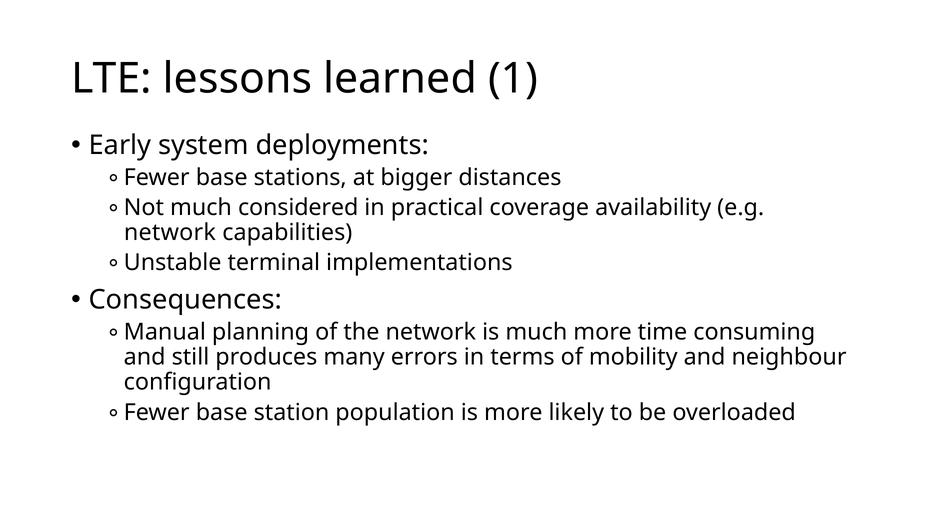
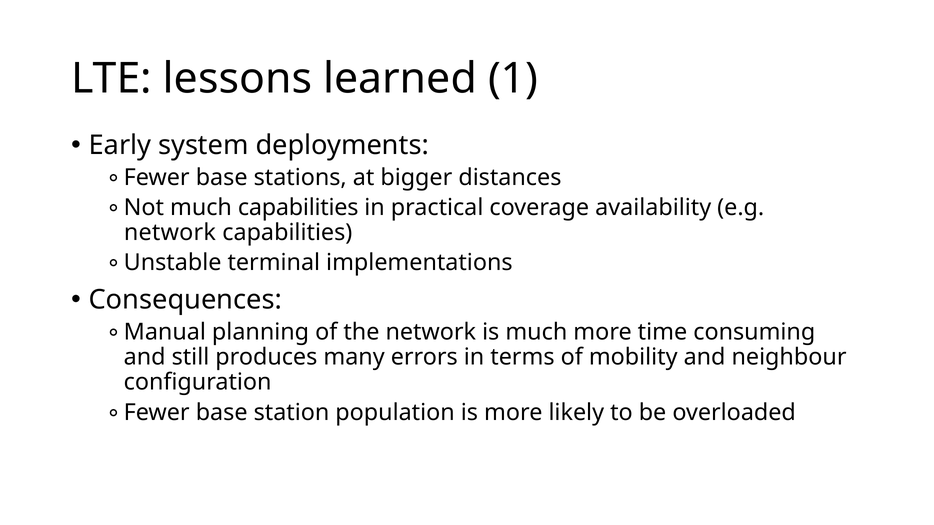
much considered: considered -> capabilities (298, 208)
